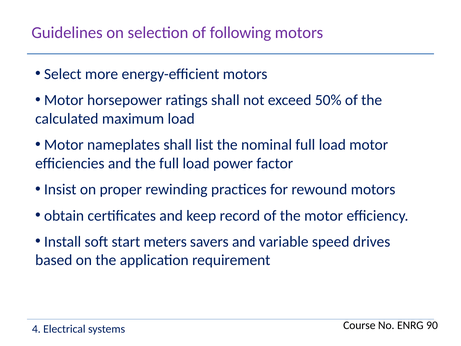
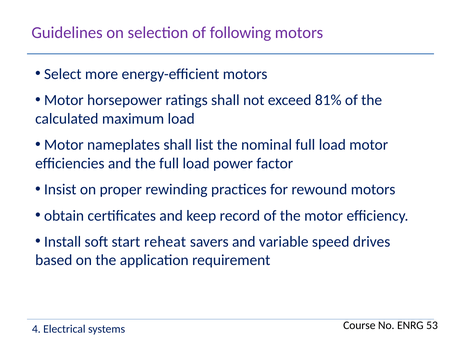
50%: 50% -> 81% (328, 100)
meters: meters -> reheat (165, 242)
90: 90 -> 53 (432, 325)
